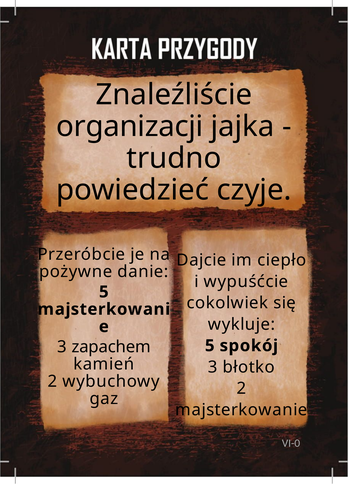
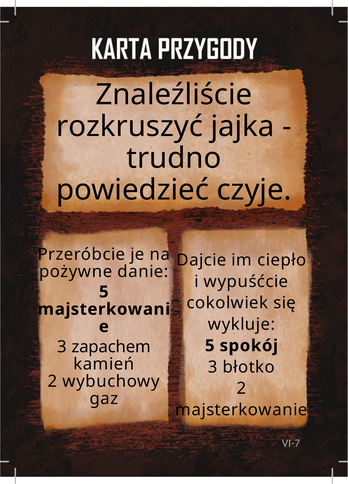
organizacji: organizacji -> rozkruszyć (130, 127)
VI-0: VI-0 -> VI-7 (291, 444)
